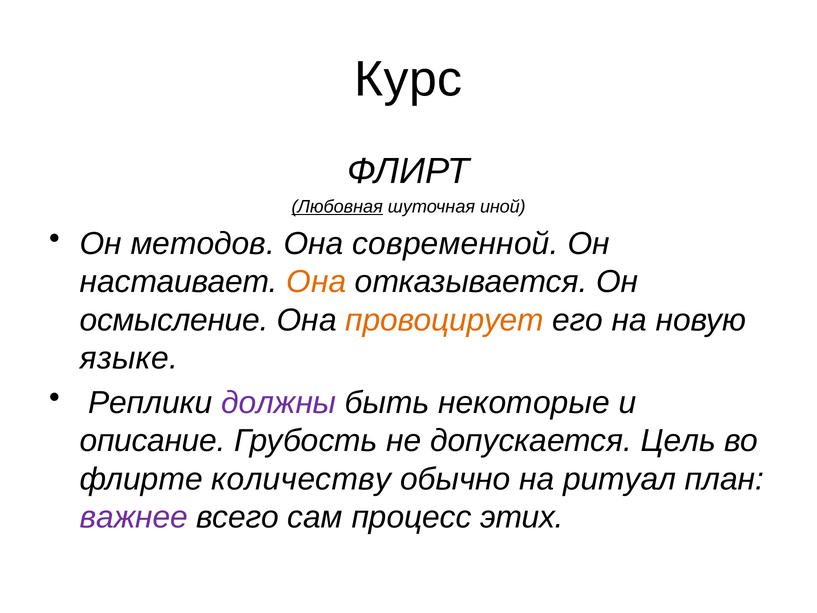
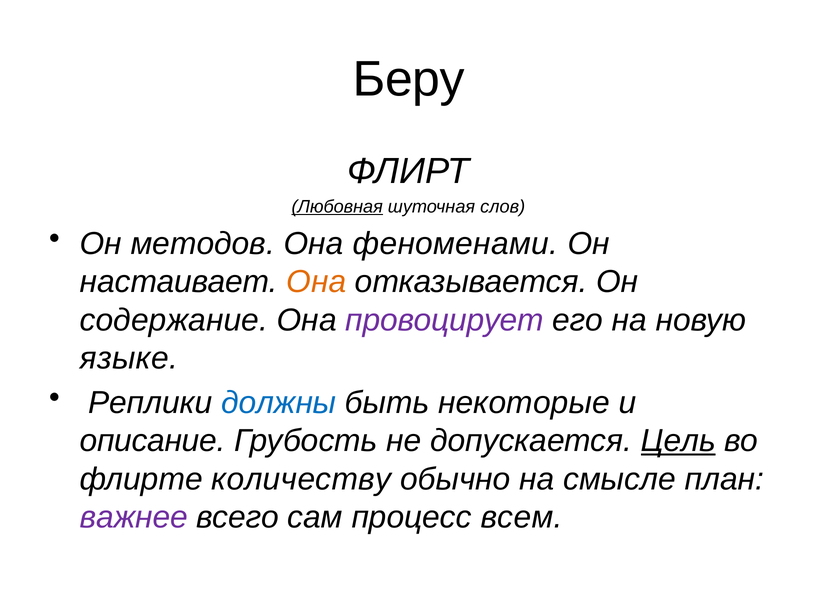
Курс: Курс -> Беру (409, 79)
иной: иной -> слов (503, 206)
современной: современной -> феноменами (455, 244)
осмысление: осмысление -> содержание (174, 320)
провоцирует colour: orange -> purple (445, 320)
должны colour: purple -> blue (279, 403)
Цель underline: none -> present (678, 441)
ритуал: ритуал -> смысле (620, 479)
этих: этих -> всем (522, 517)
